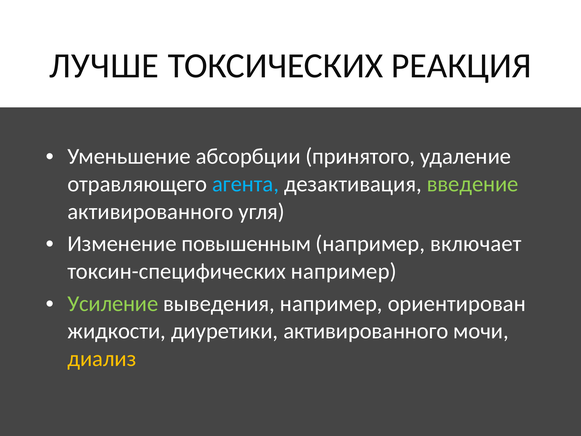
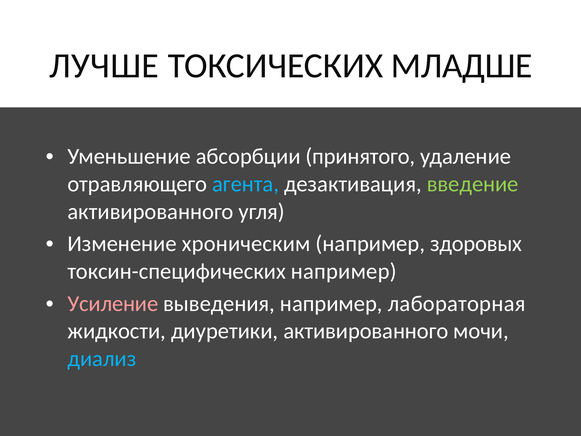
РЕАКЦИЯ: РЕАКЦИЯ -> МЛАДШЕ (462, 66)
повышенным: повышенным -> хроническим (246, 244)
включает: включает -> здоровых (476, 244)
Усиление colour: light green -> pink (113, 303)
ориентирован: ориентирован -> лабораторная (457, 303)
диализ colour: yellow -> light blue (102, 359)
